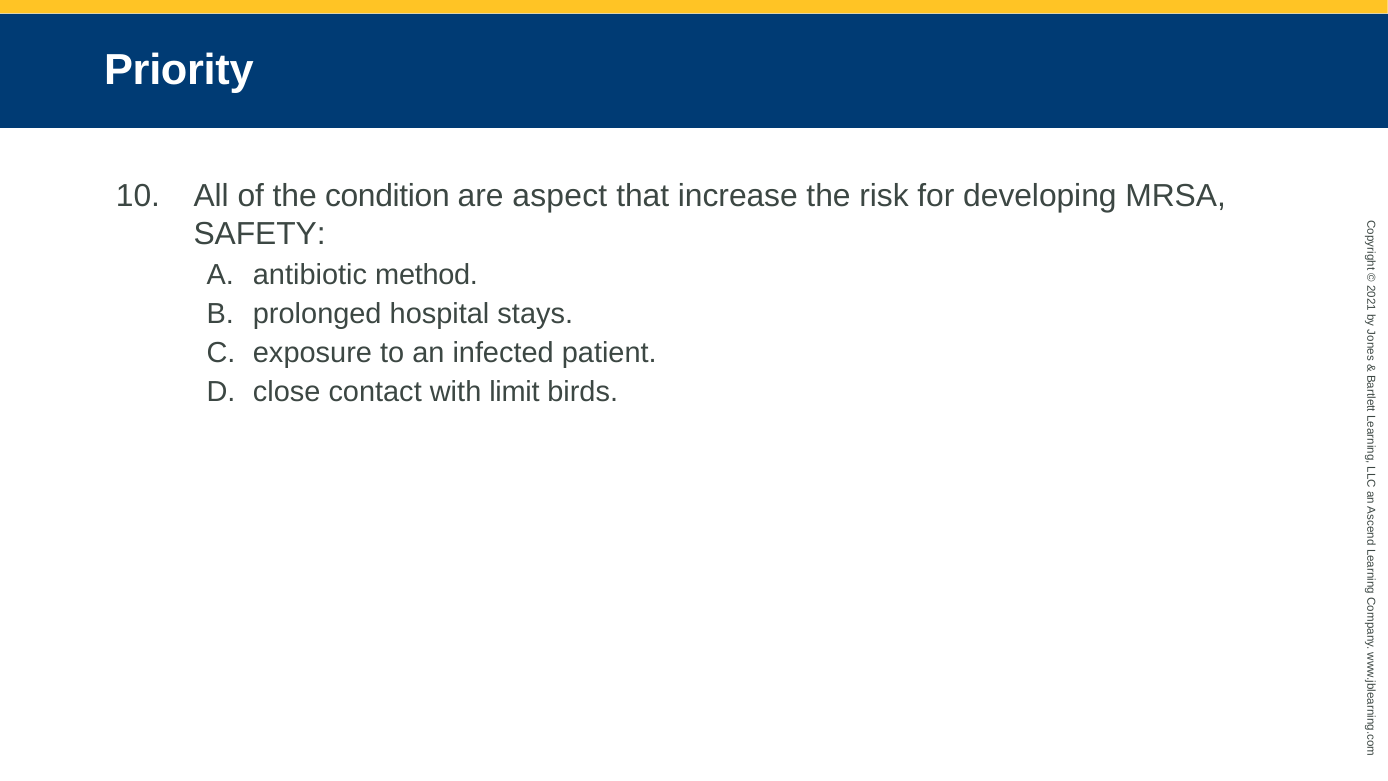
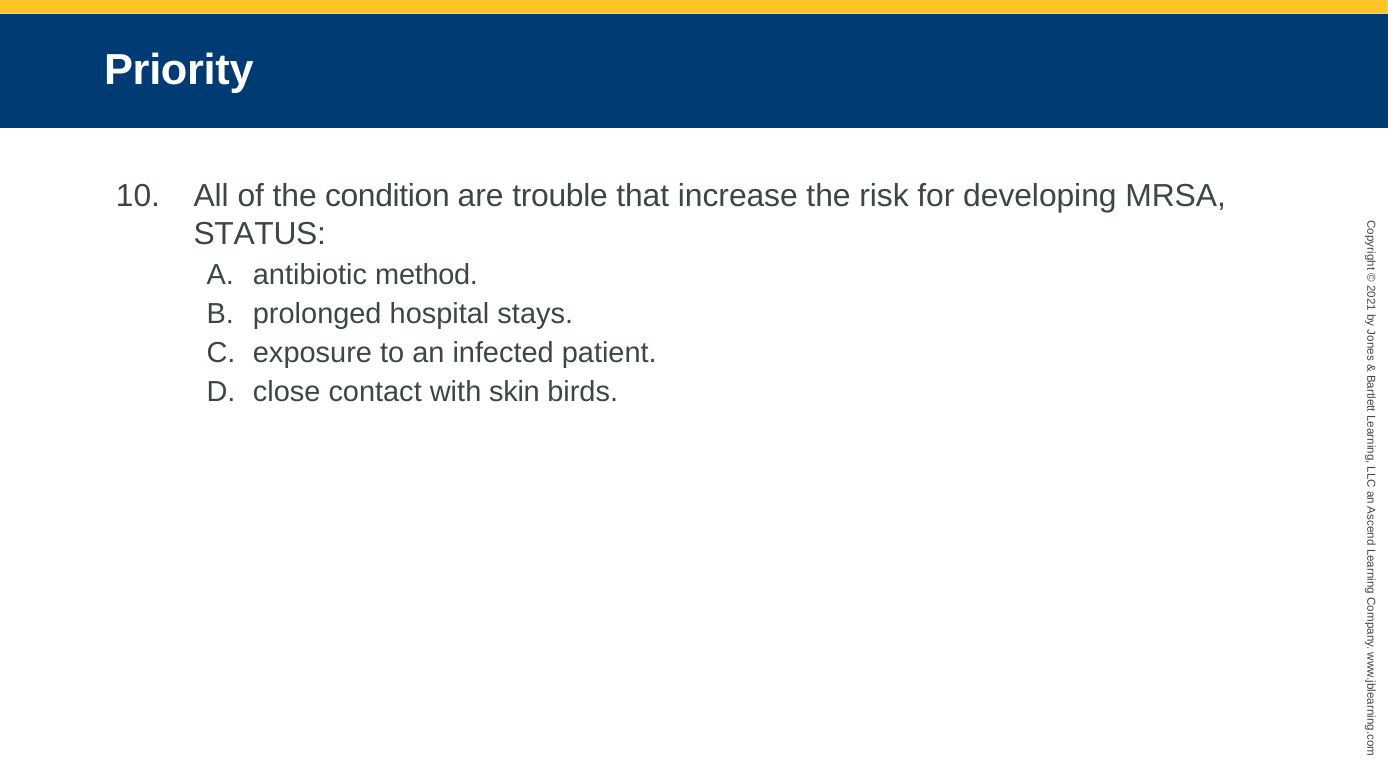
aspect: aspect -> trouble (560, 196)
SAFETY: SAFETY -> STATUS (260, 234)
limit: limit -> skin (514, 392)
